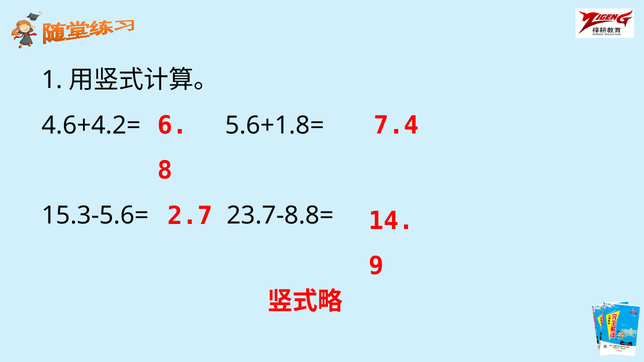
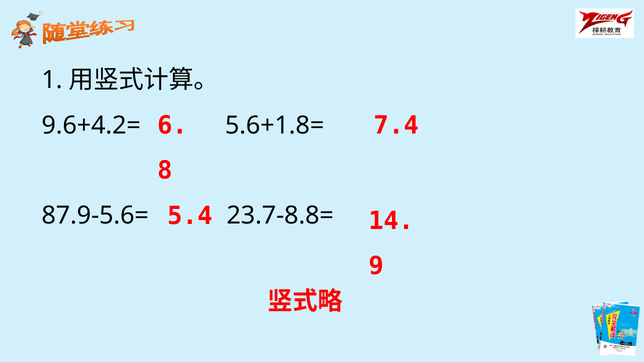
4.6+4.2=: 4.6+4.2= -> 9.6+4.2= (91, 125)
2.7: 2.7 -> 5.4 (190, 216)
15.3-5.6=: 15.3-5.6= -> 87.9-5.6= (95, 216)
